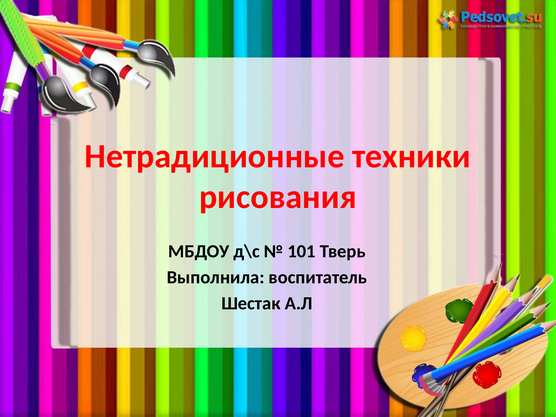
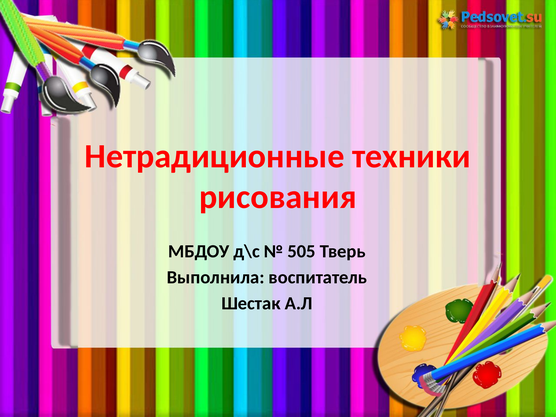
101: 101 -> 505 (302, 252)
